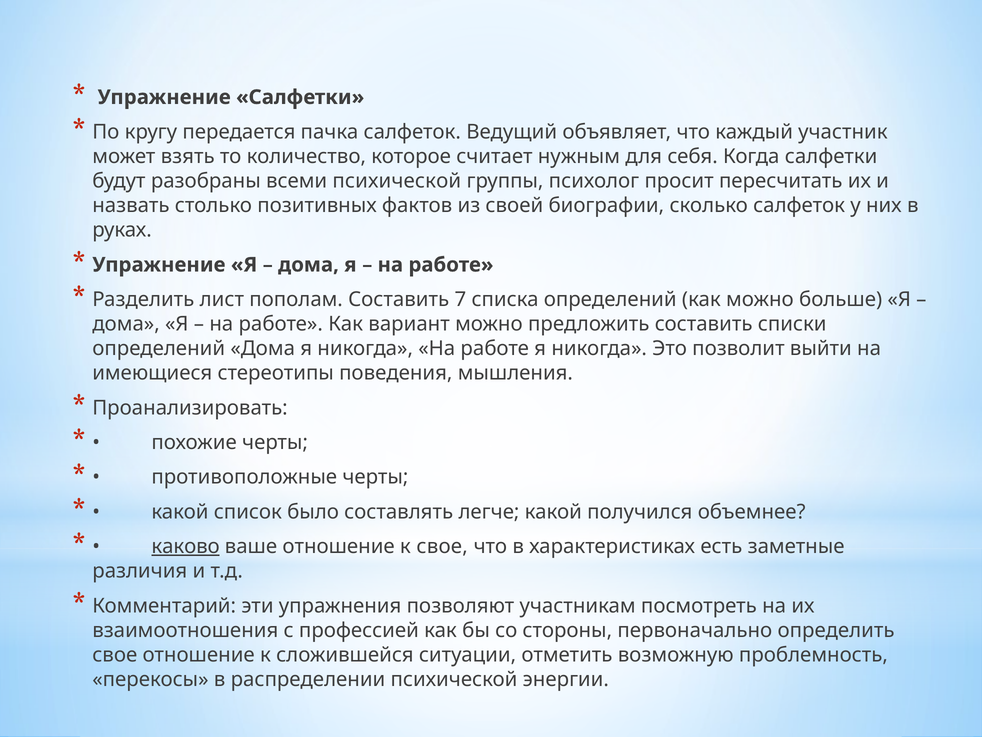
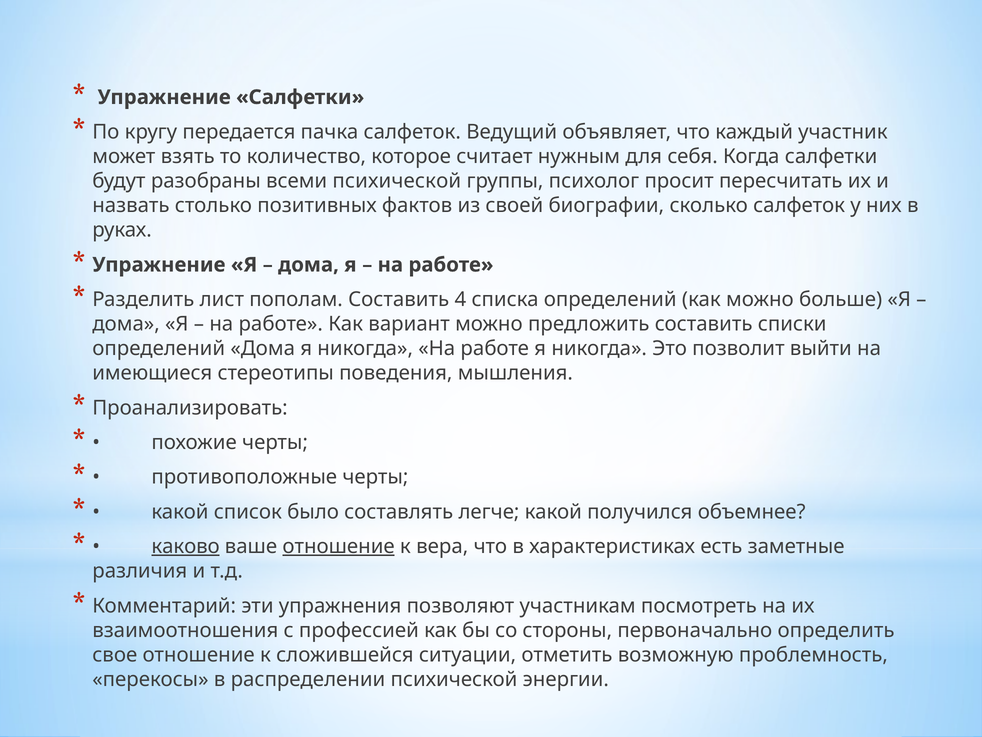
7: 7 -> 4 (460, 299)
отношение underline: none -> present (339, 546)
к свое: свое -> вера (442, 546)
